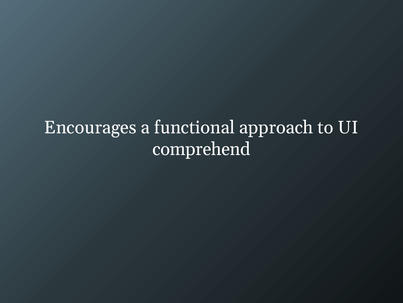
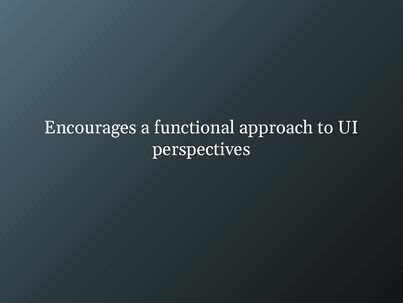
comprehend: comprehend -> perspectives (201, 149)
